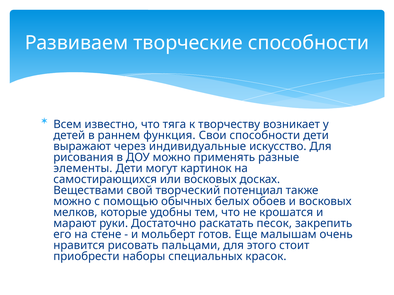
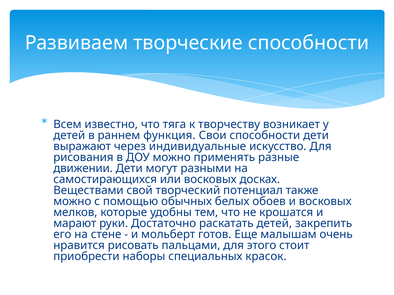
элементы: элементы -> движении (83, 169)
картинок: картинок -> разными (206, 169)
раскатать песок: песок -> детей (274, 224)
